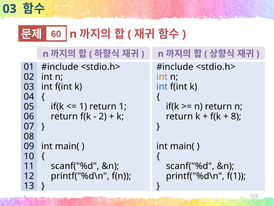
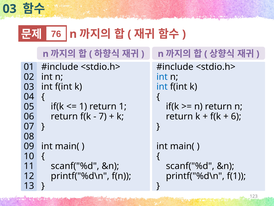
60: 60 -> 76 (56, 34)
int colour: orange -> blue (162, 77)
2: 2 -> 7 (103, 116)
8: 8 -> 6 (236, 116)
